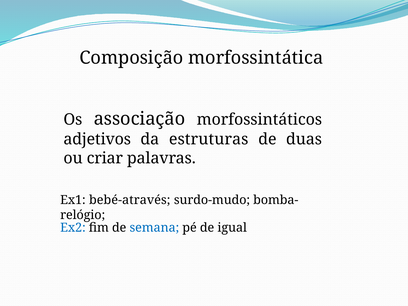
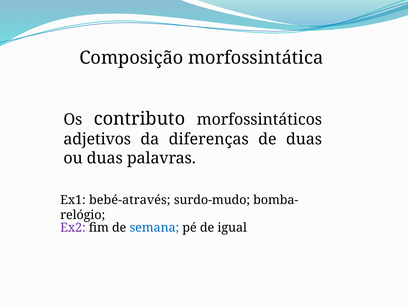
associação: associação -> contributo (139, 119)
estruturas: estruturas -> diferenças (209, 139)
ou criar: criar -> duas (105, 158)
Ex2 colour: blue -> purple (73, 228)
